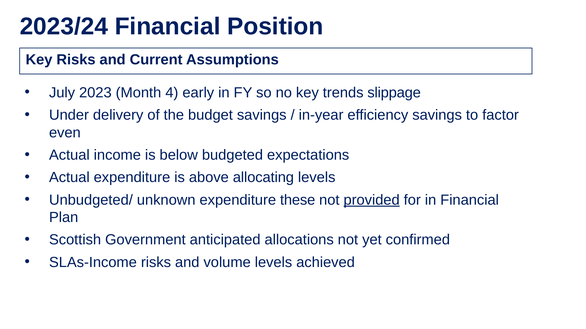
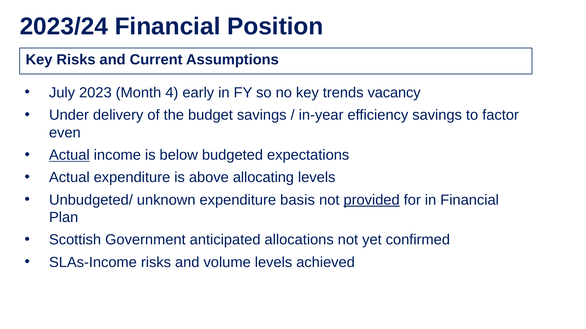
slippage: slippage -> vacancy (394, 93)
Actual underline: none -> present (69, 155)
these: these -> basis (298, 200)
